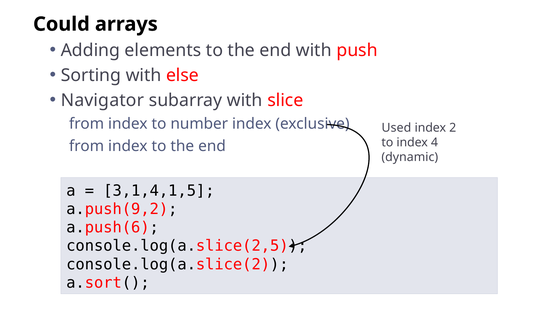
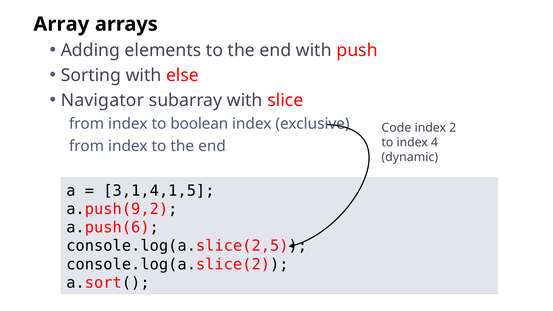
Could: Could -> Array (61, 24)
number: number -> boolean (199, 124)
Used: Used -> Code (396, 128)
